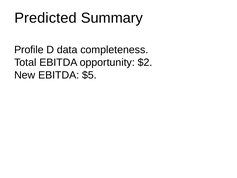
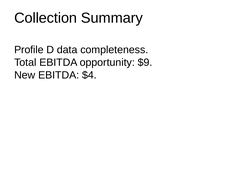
Predicted: Predicted -> Collection (46, 18)
$2: $2 -> $9 (145, 62)
$5: $5 -> $4 (89, 75)
